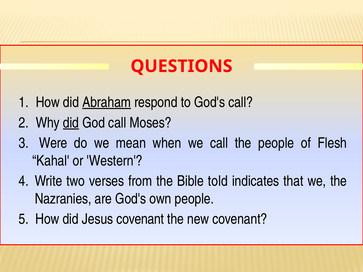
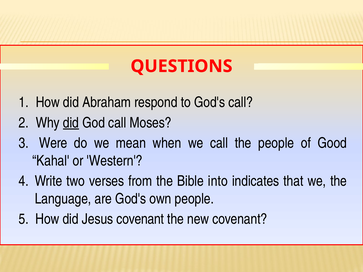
Abraham underline: present -> none (107, 102)
Flesh: Flesh -> Good (332, 143)
told: told -> into (218, 181)
Nazranies: Nazranies -> Language (63, 199)
